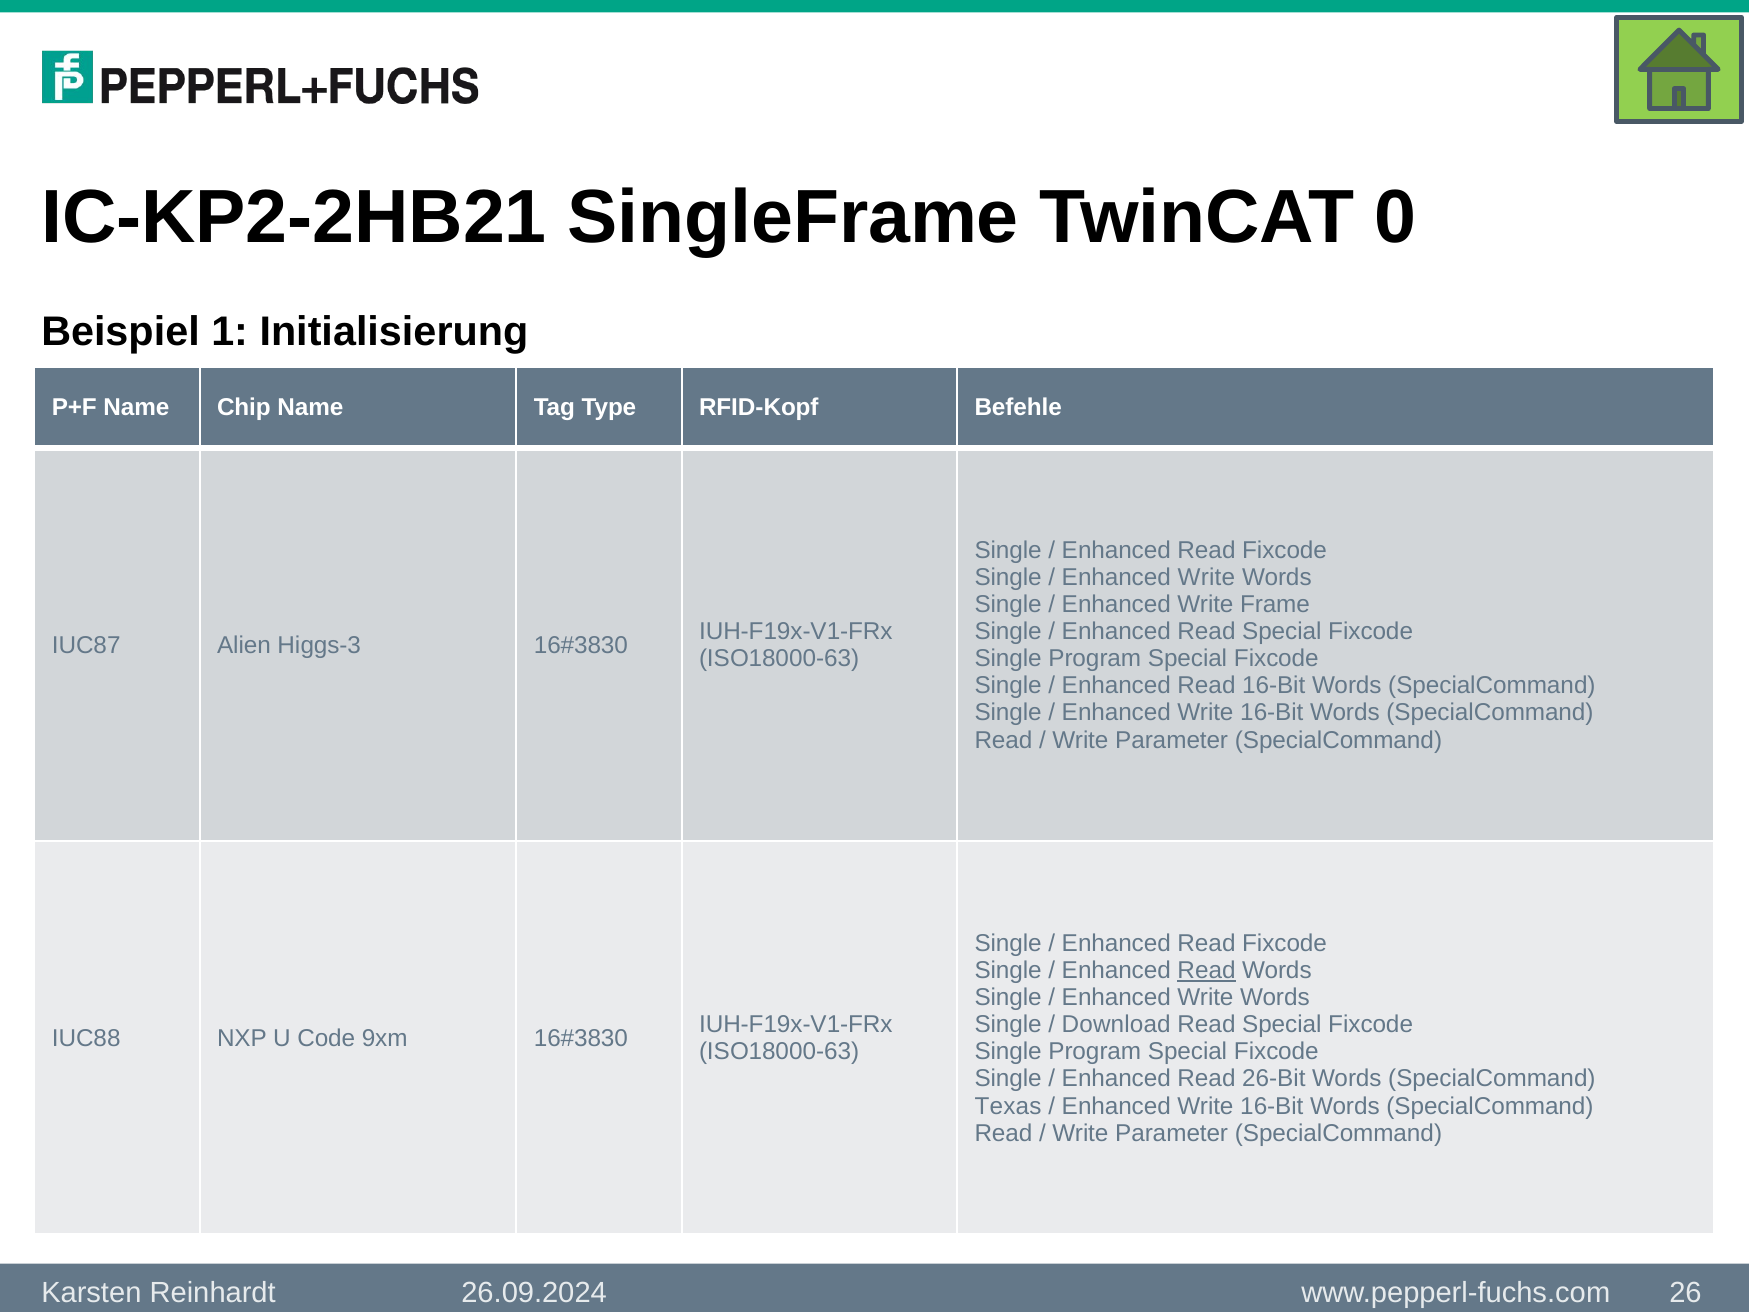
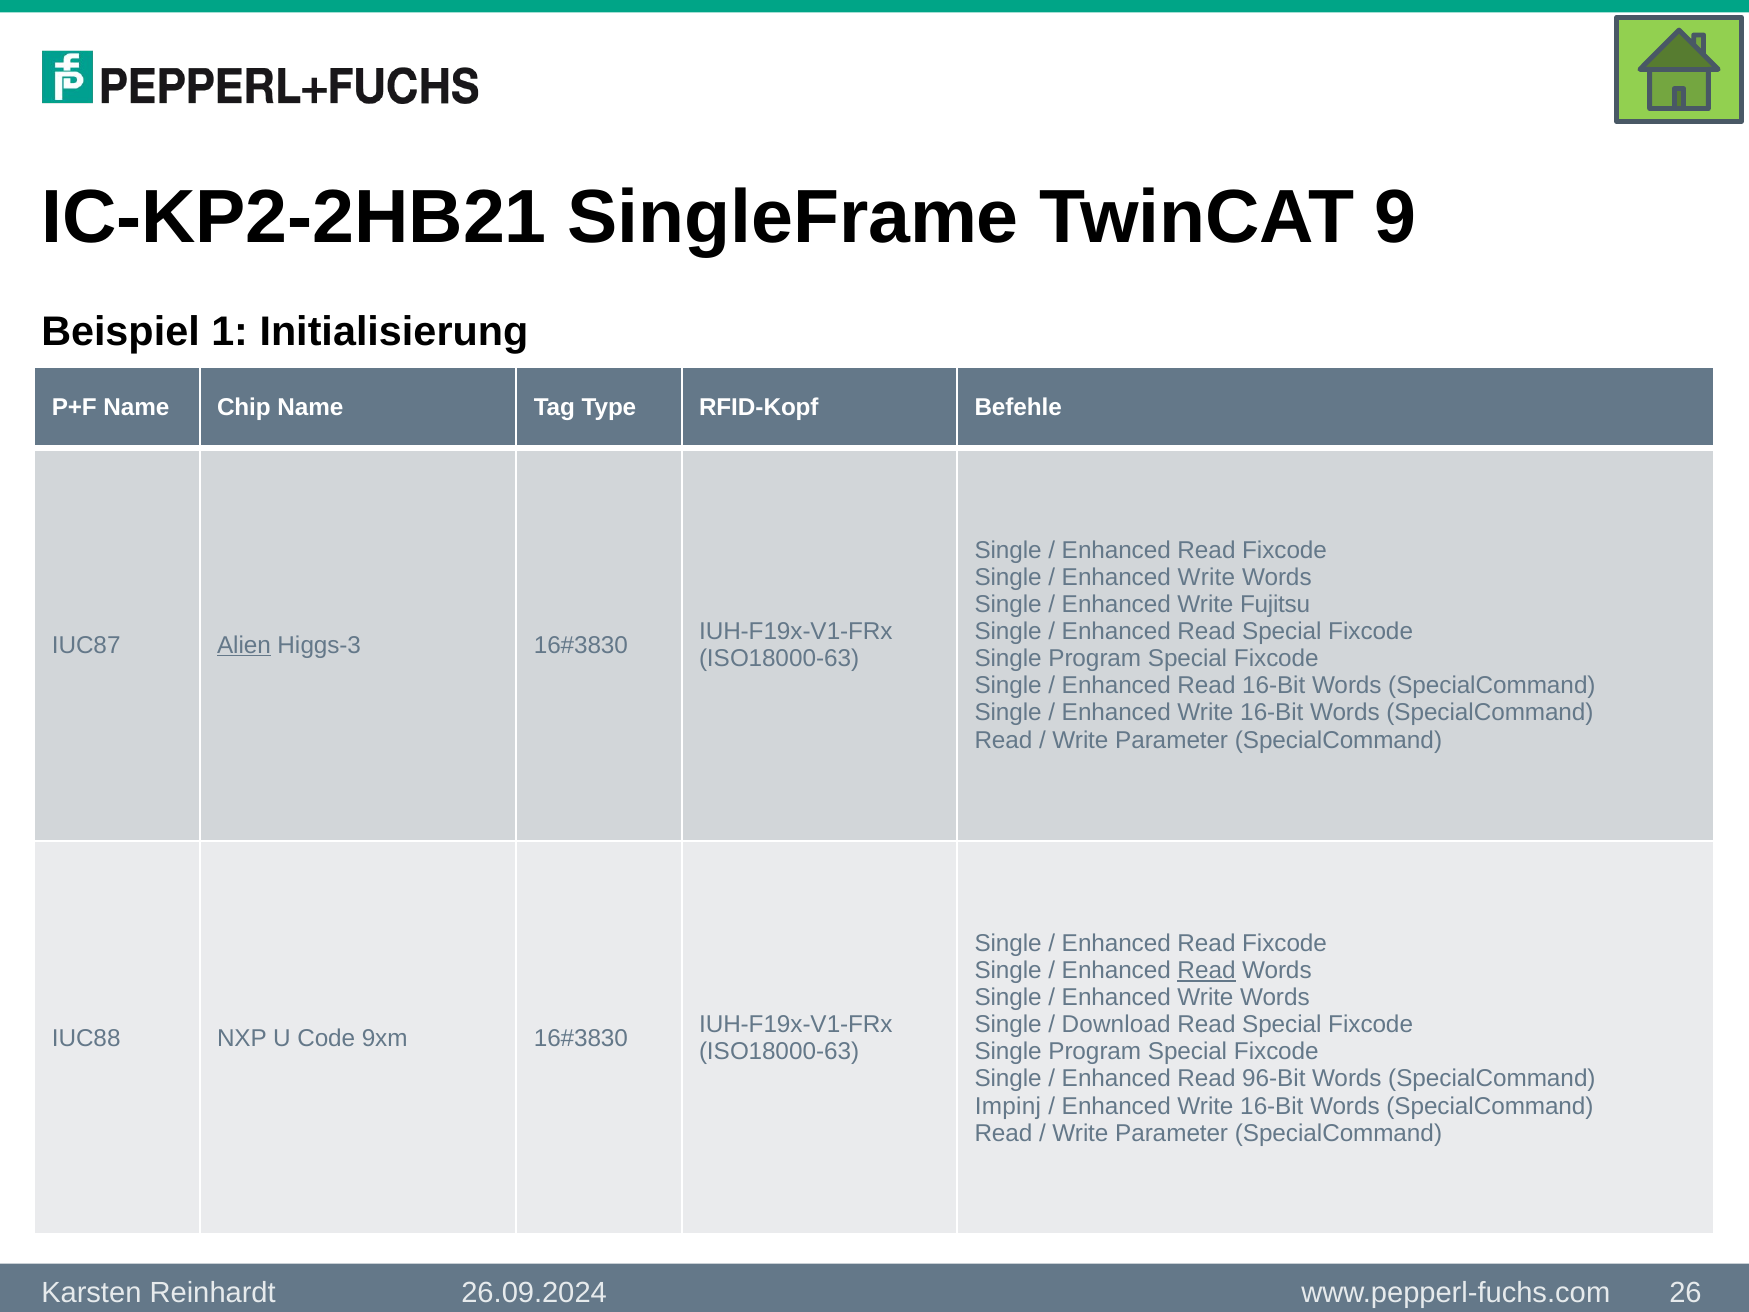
0: 0 -> 9 (1396, 218)
Frame: Frame -> Fujitsu (1275, 604)
Alien underline: none -> present (244, 645)
26-Bit: 26-Bit -> 96-Bit (1274, 1079)
Texas: Texas -> Impinj (1008, 1106)
